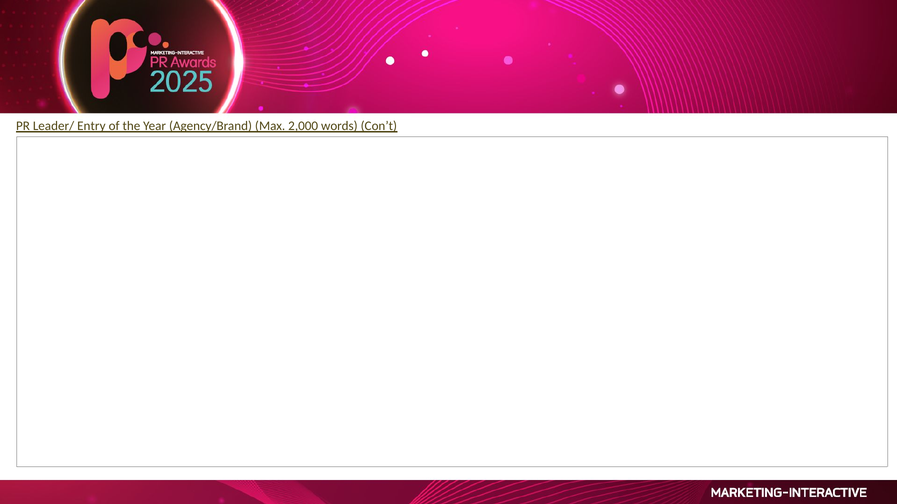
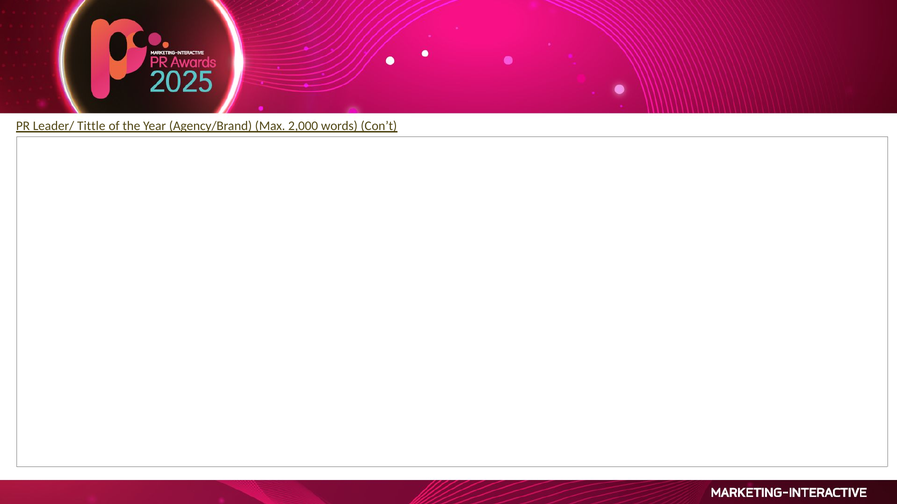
Entry: Entry -> Tittle (91, 126)
